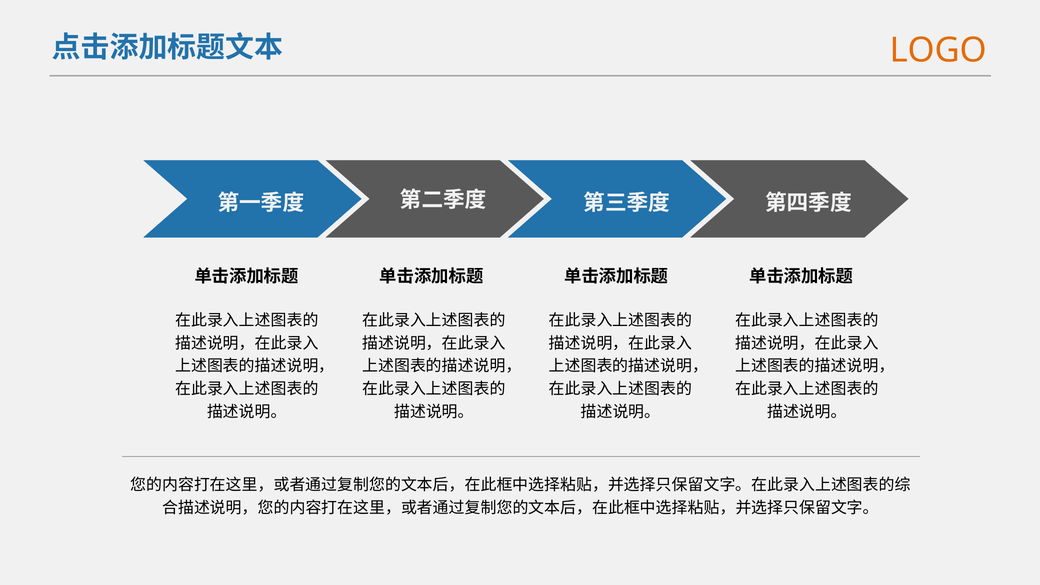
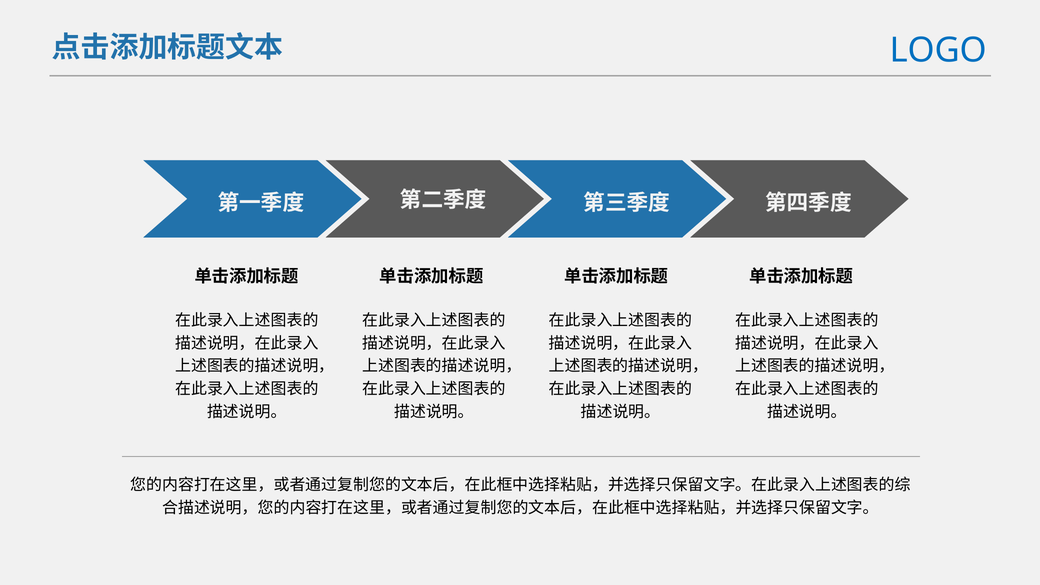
LOGO colour: orange -> blue (938, 51)
